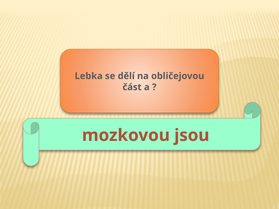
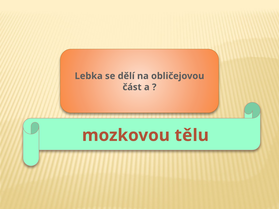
jsou: jsou -> tělu (192, 135)
